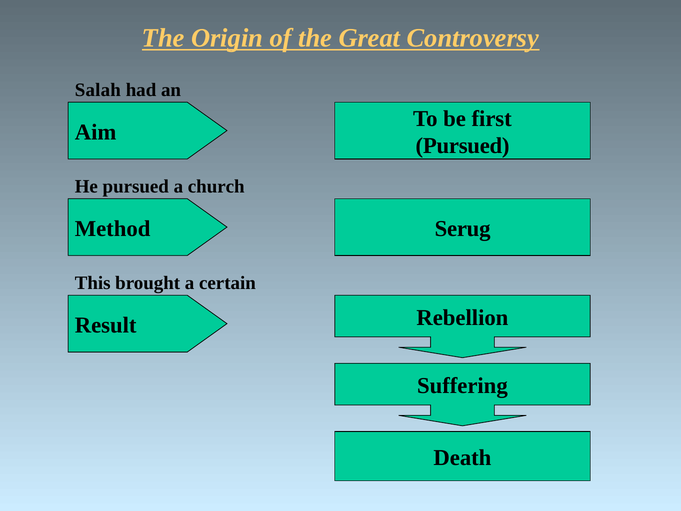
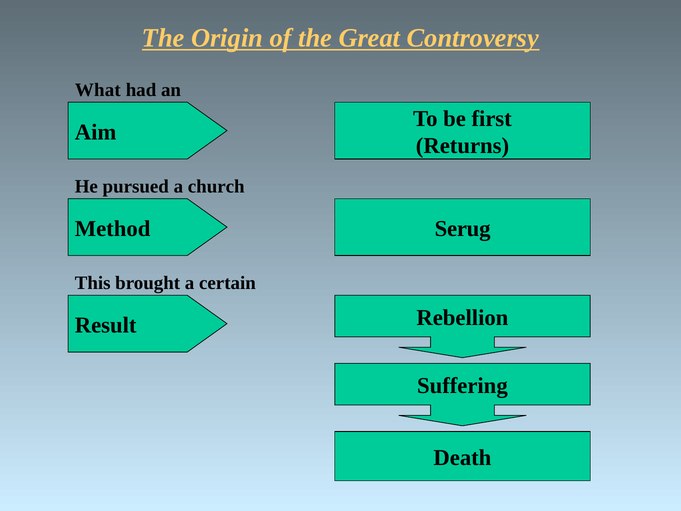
Salah: Salah -> What (98, 90)
Pursued: Pursued -> Returns (462, 146)
